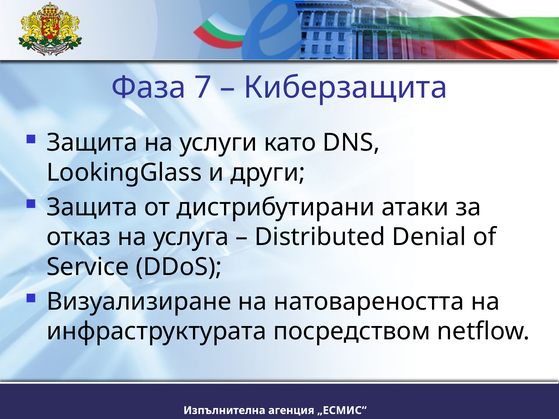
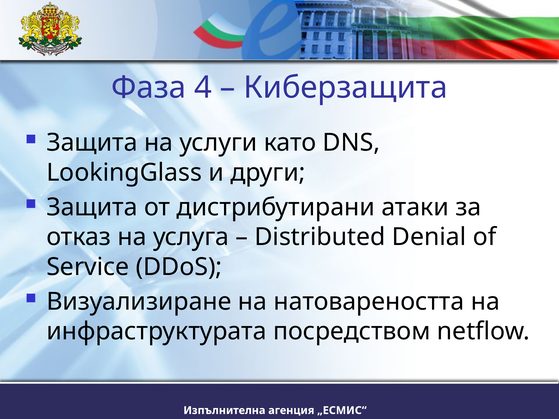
7: 7 -> 4 (203, 88)
